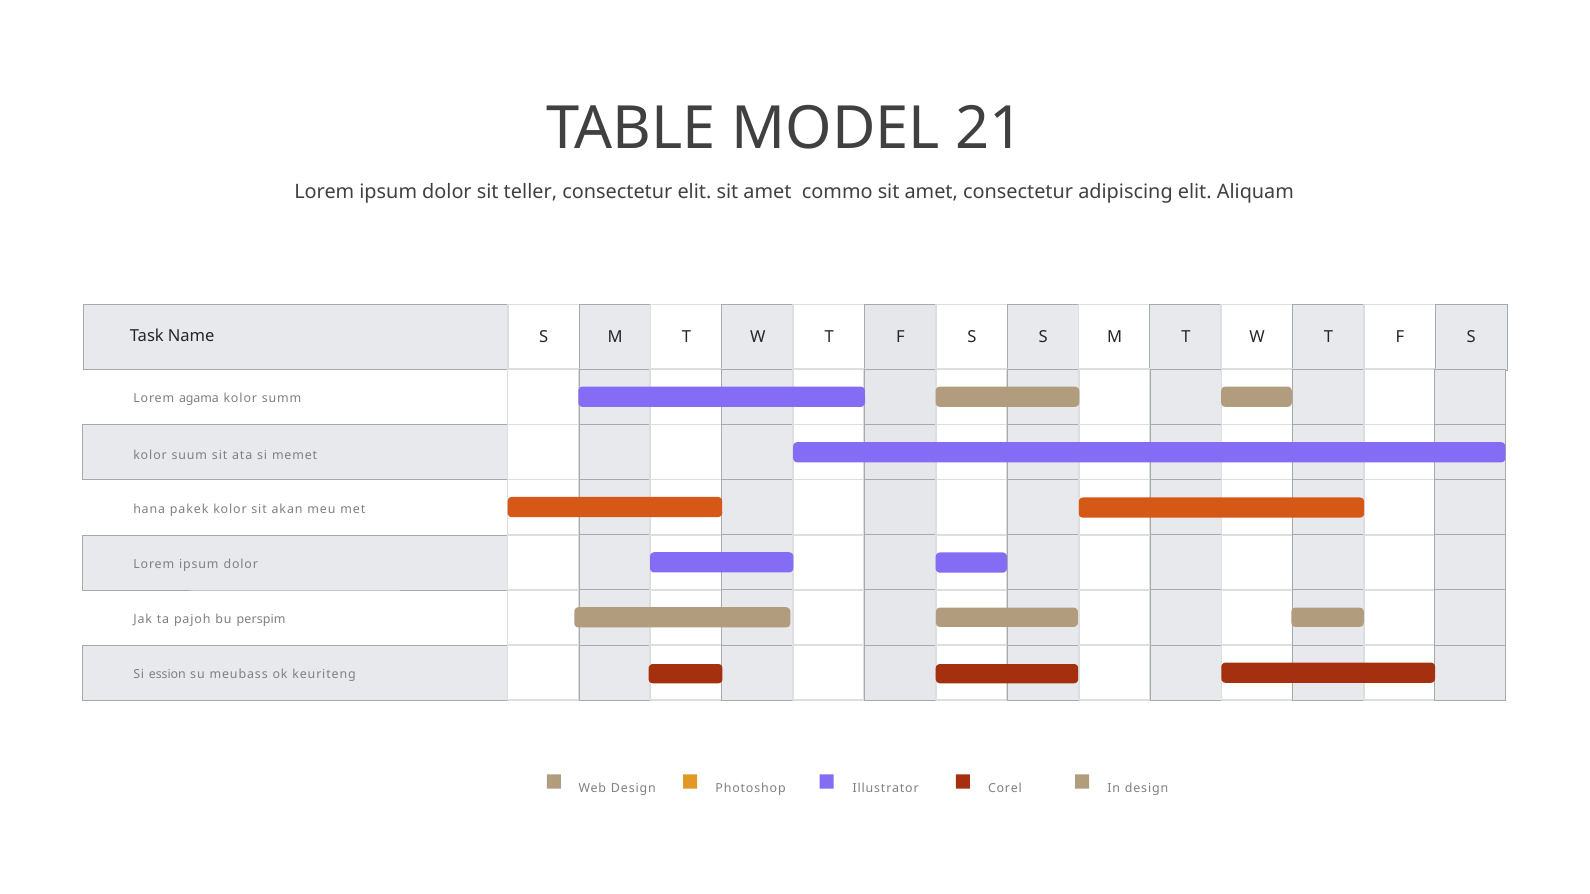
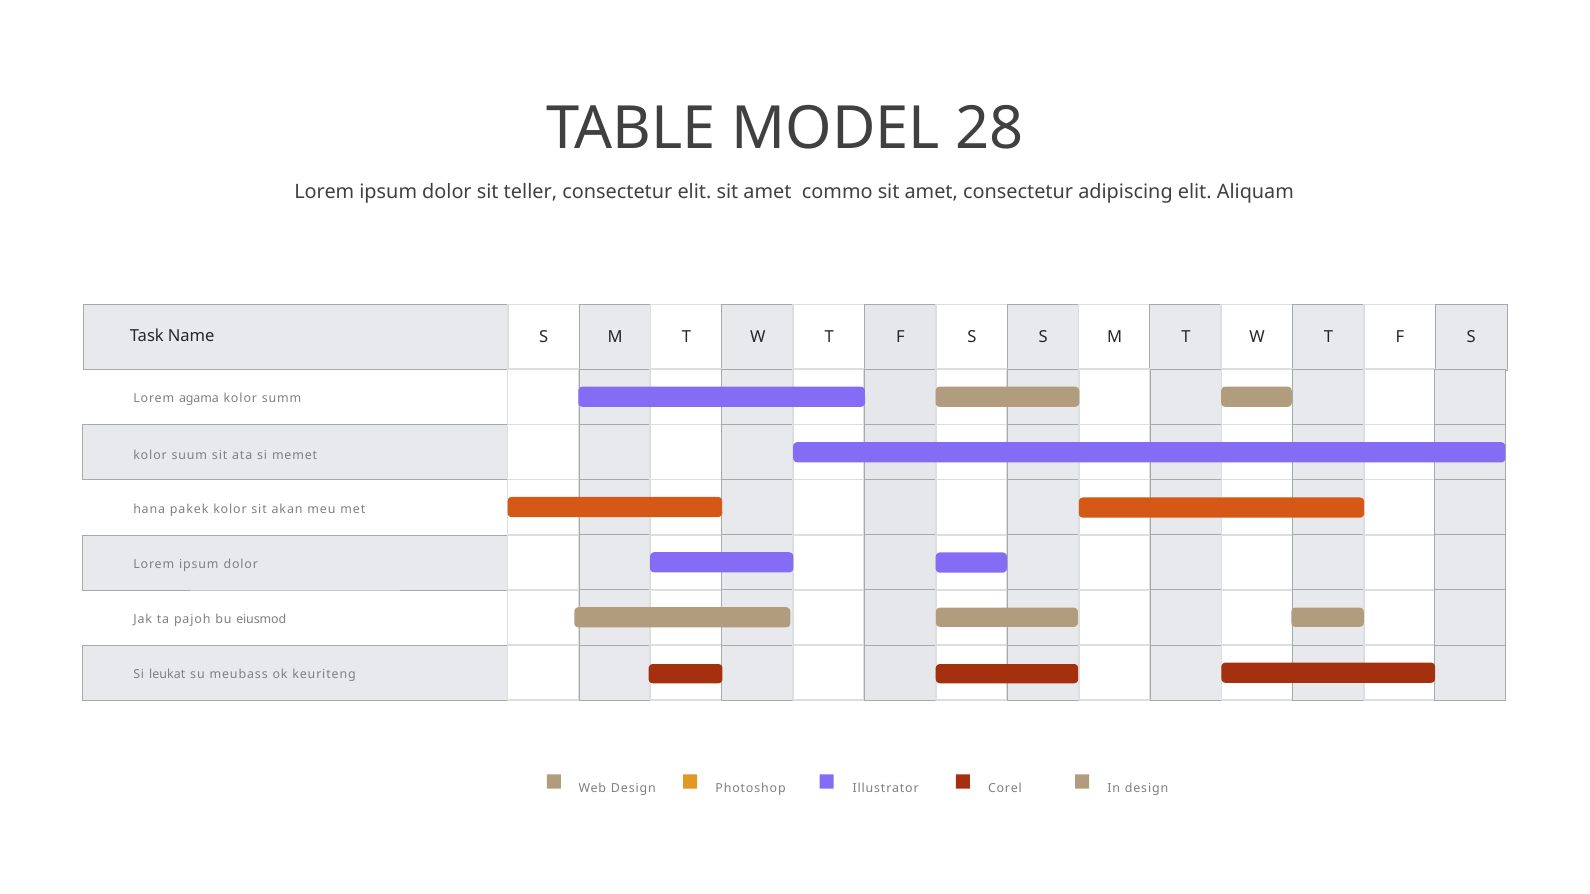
21: 21 -> 28 (990, 128)
perspim: perspim -> eiusmod (261, 620)
ession: ession -> leukat (167, 674)
